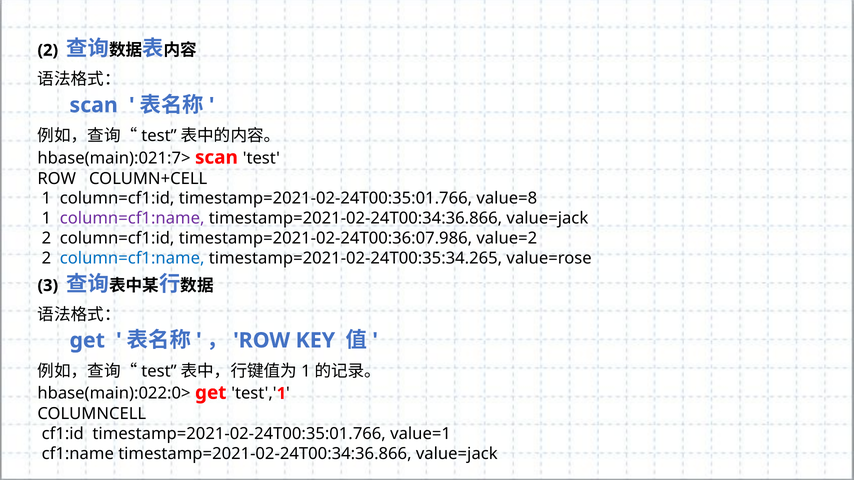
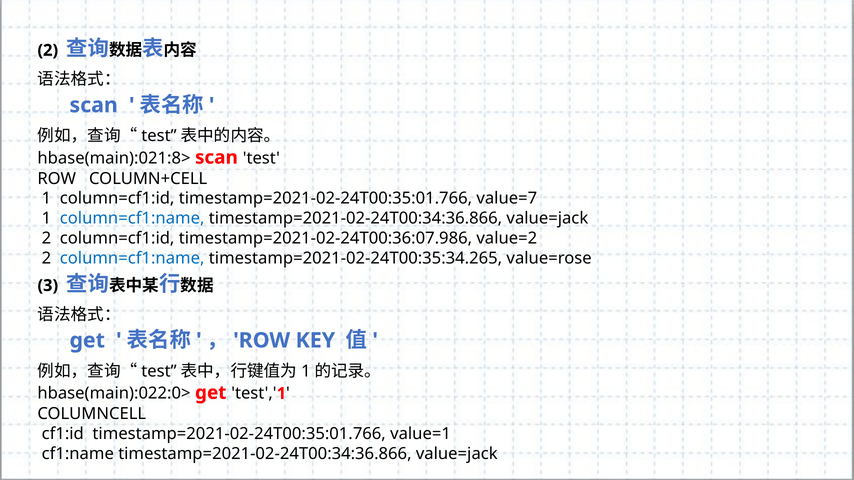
hbase(main):021:7>: hbase(main):021:7> -> hbase(main):021:8> (114, 158)
value=8: value=8 -> value=7 (507, 199)
column=cf1:name colour: purple -> blue (132, 219)
